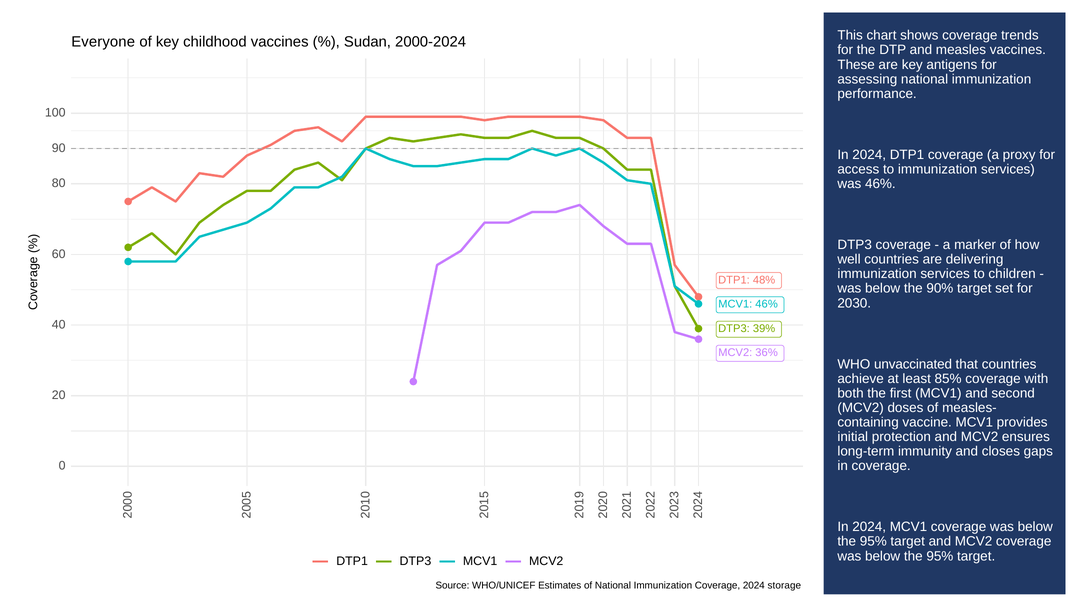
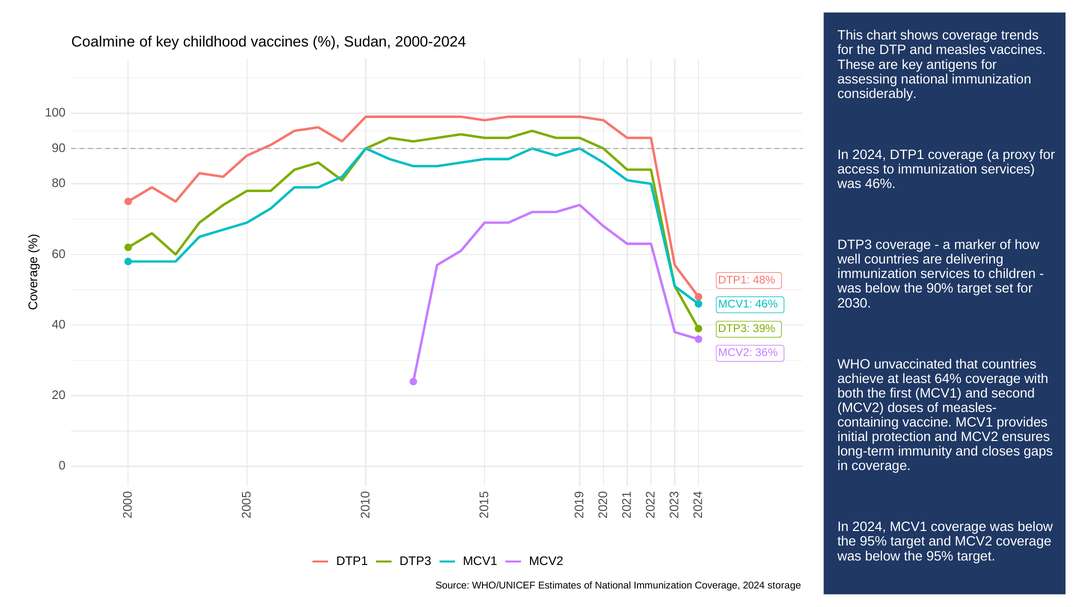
Everyone: Everyone -> Coalmine (103, 42)
performance: performance -> considerably (877, 94)
85%: 85% -> 64% (948, 379)
